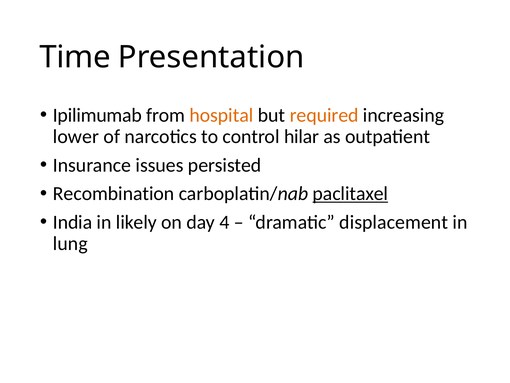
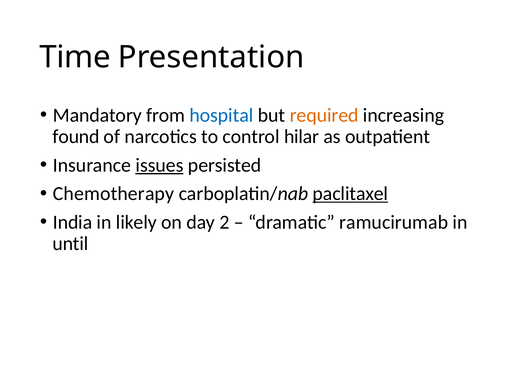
Ipilimumab: Ipilimumab -> Mandatory (97, 115)
hospital colour: orange -> blue (221, 115)
lower: lower -> found (76, 136)
issues underline: none -> present (159, 165)
Recombination: Recombination -> Chemotherapy (114, 193)
4: 4 -> 2 (224, 222)
displacement: displacement -> ramucirumab (394, 222)
lung: lung -> until (70, 243)
